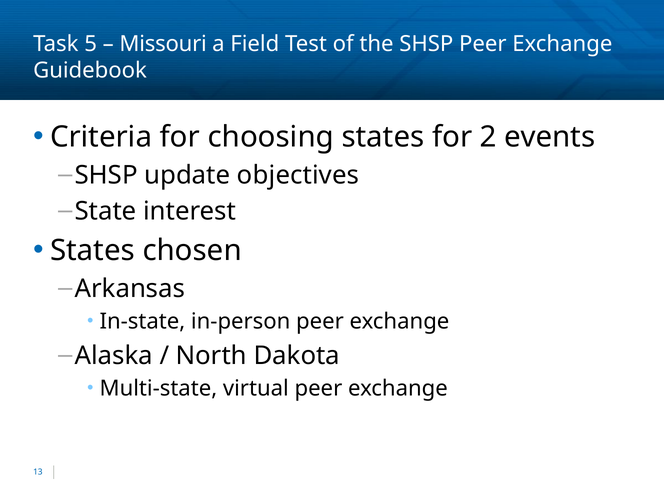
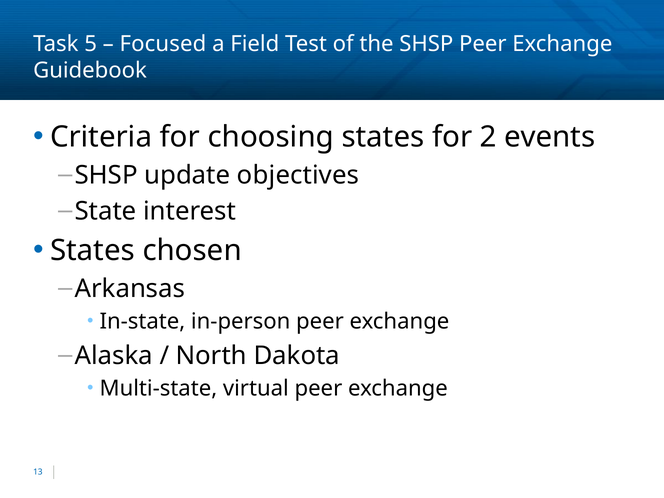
Missouri: Missouri -> Focused (163, 44)
